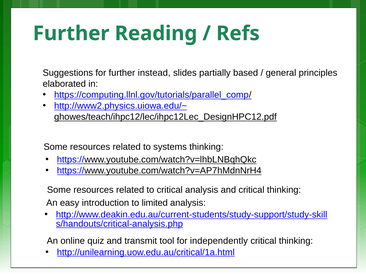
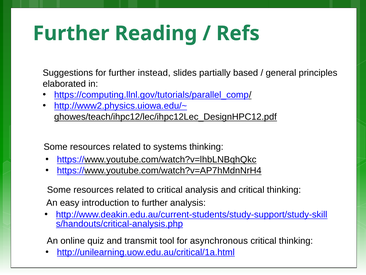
to limited: limited -> further (155, 203)
independently: independently -> asynchronous (219, 240)
